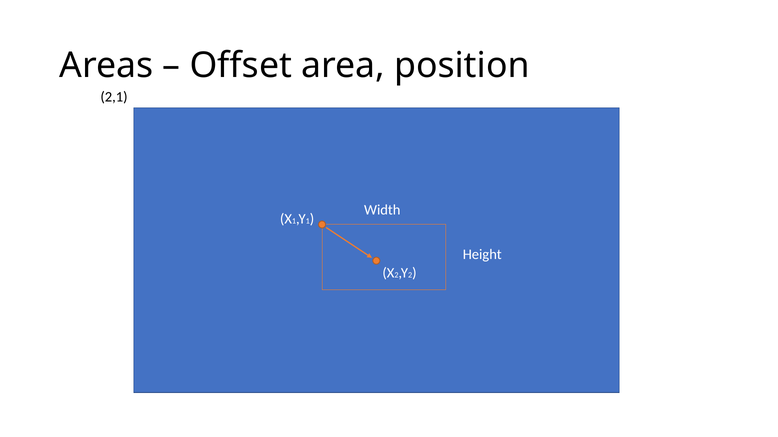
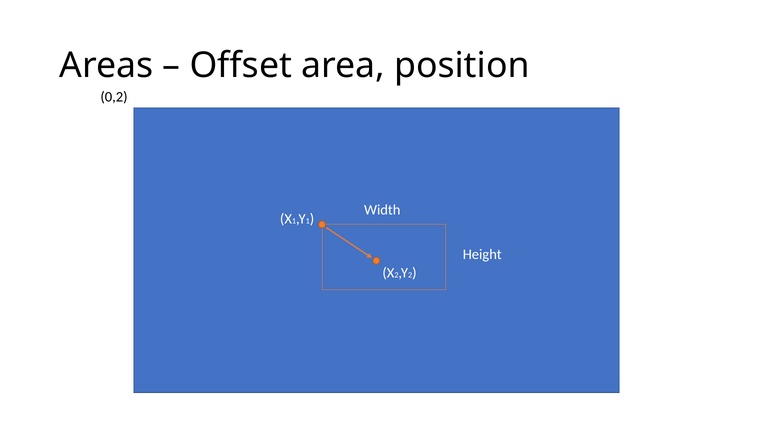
2,1: 2,1 -> 0,2 (114, 97)
